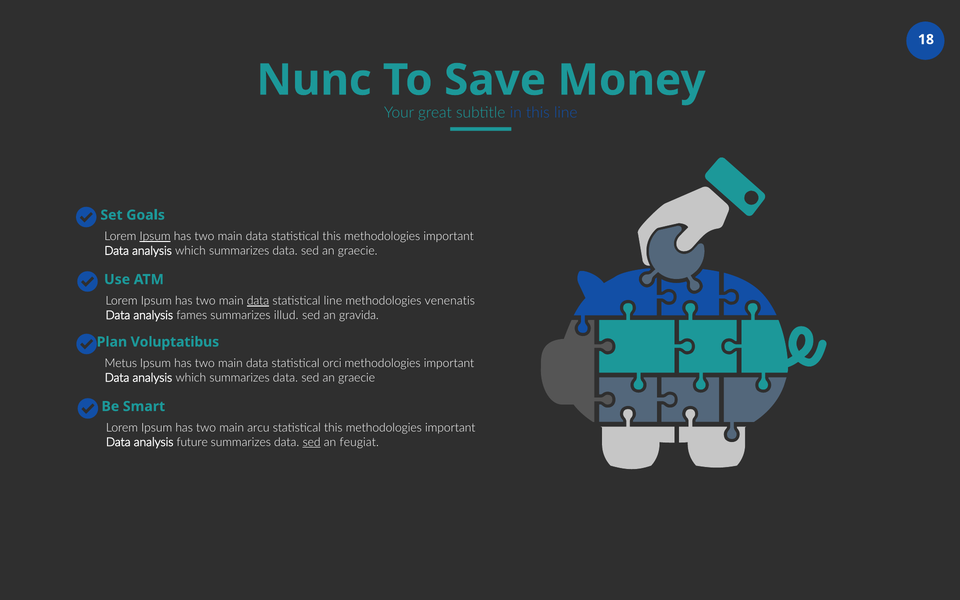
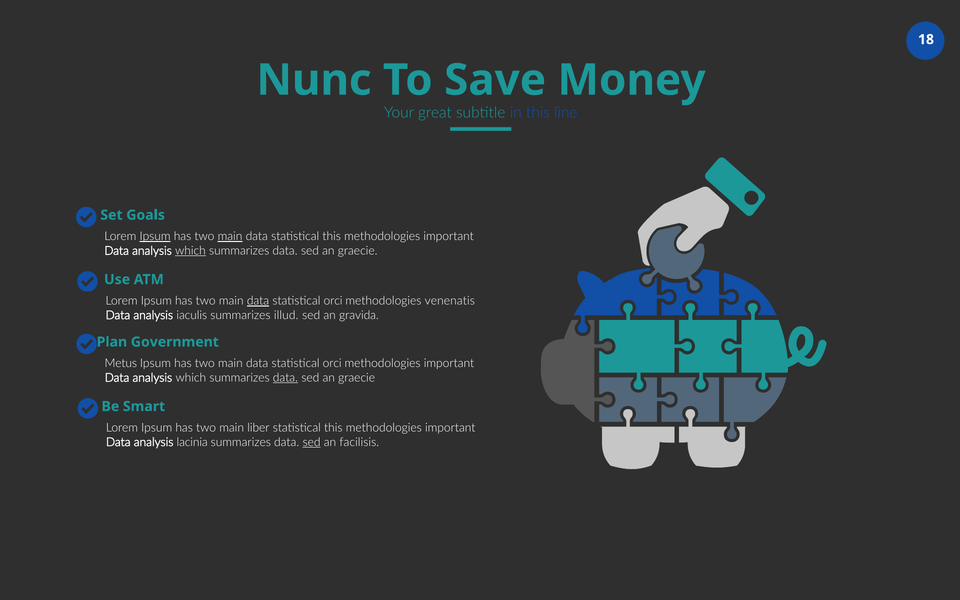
main underline: none -> present (230, 236)
which underline: none -> present (190, 251)
line: line -> orci (333, 301)
fames: fames -> iaculis (192, 315)
Voluptatibus: Voluptatibus -> Government (175, 342)
data underline: none -> present (285, 378)
arcu: arcu -> liber (258, 428)
future: future -> lacinia (192, 442)
feugiat: feugiat -> facilisis (359, 442)
